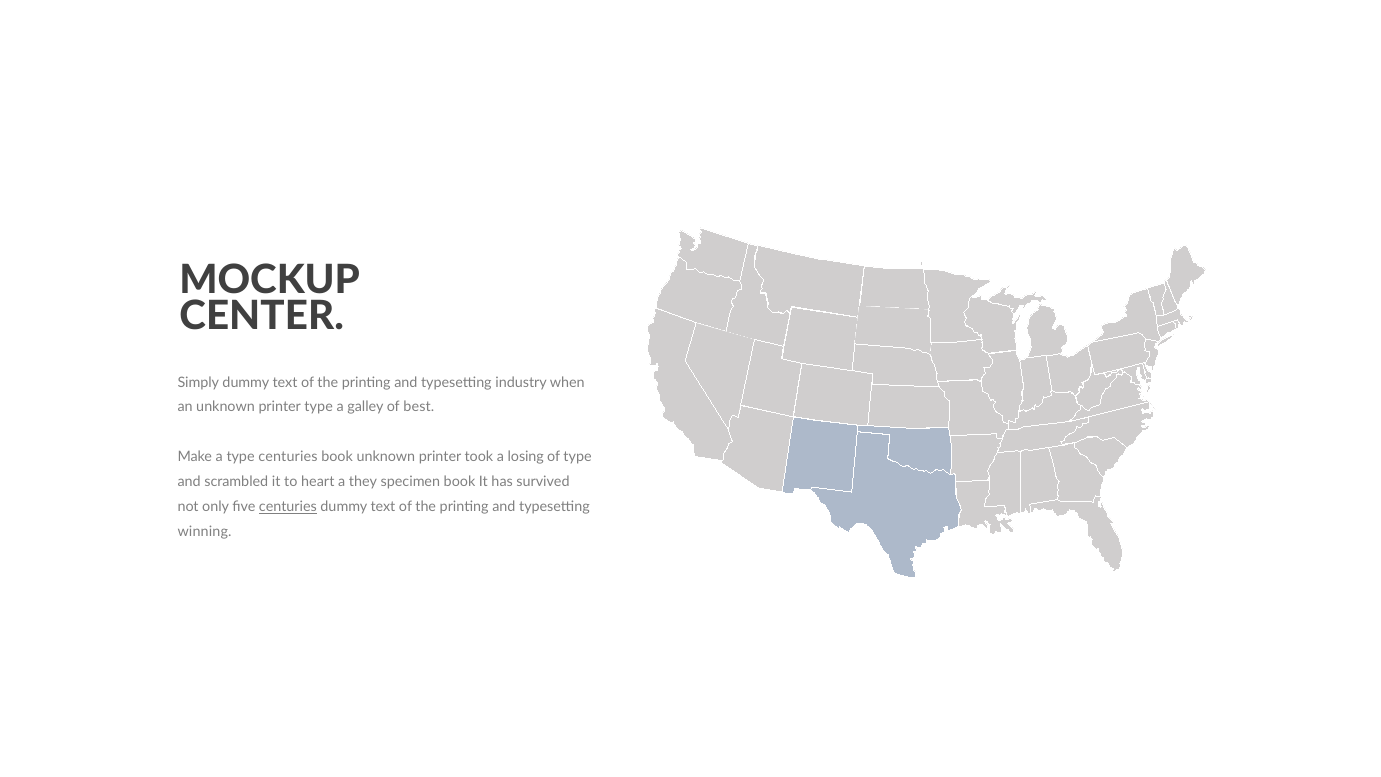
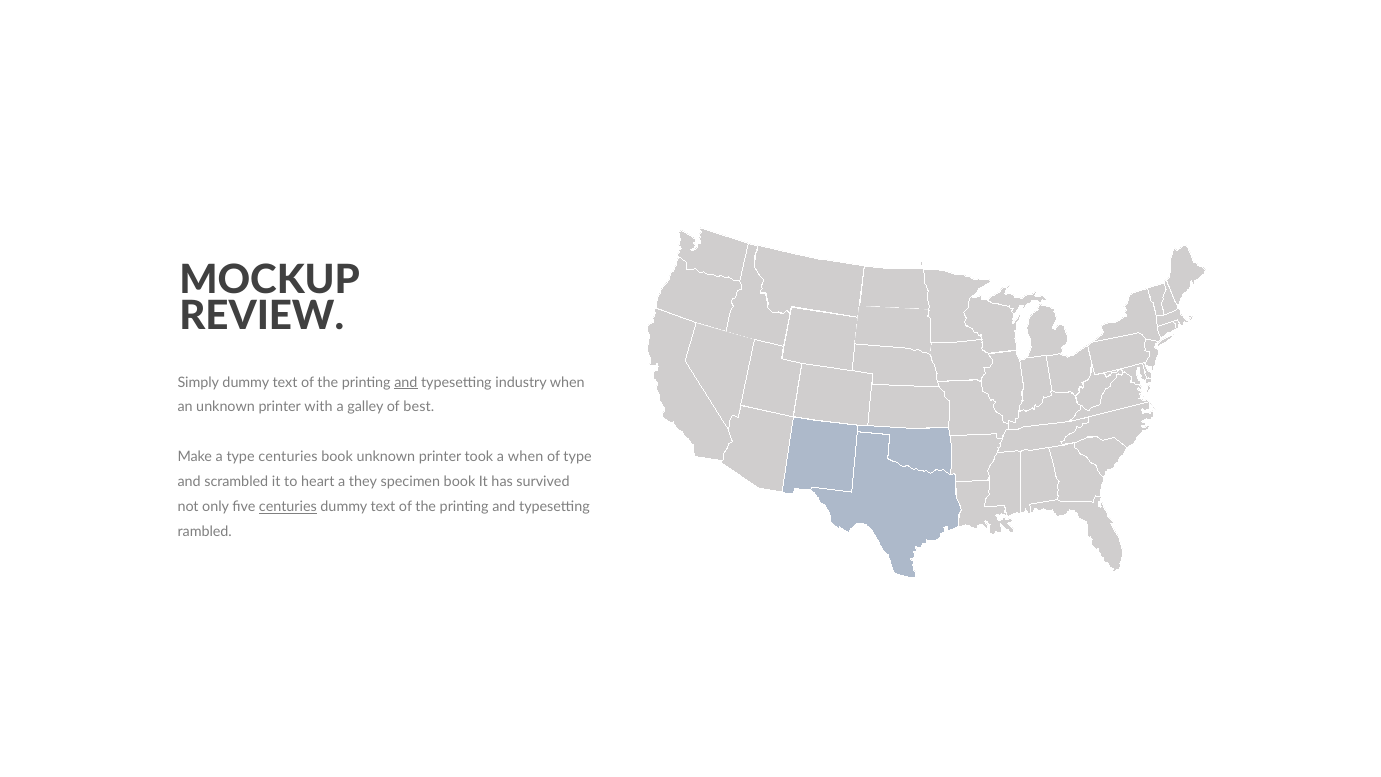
CENTER: CENTER -> REVIEW (262, 316)
and underline: none -> present (406, 382)
printer type: type -> with (319, 407)
a losing: losing -> when (526, 457)
winning: winning -> rambled (205, 532)
